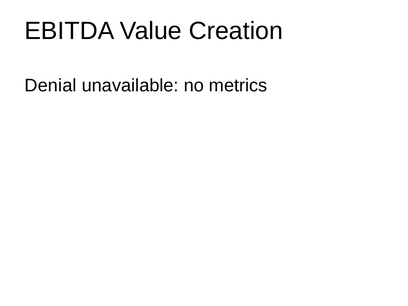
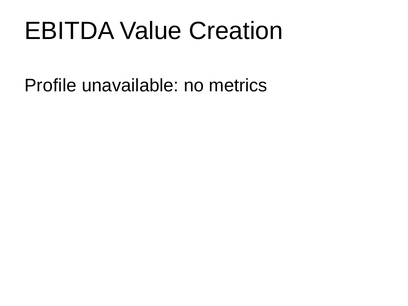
Denial: Denial -> Profile (51, 86)
